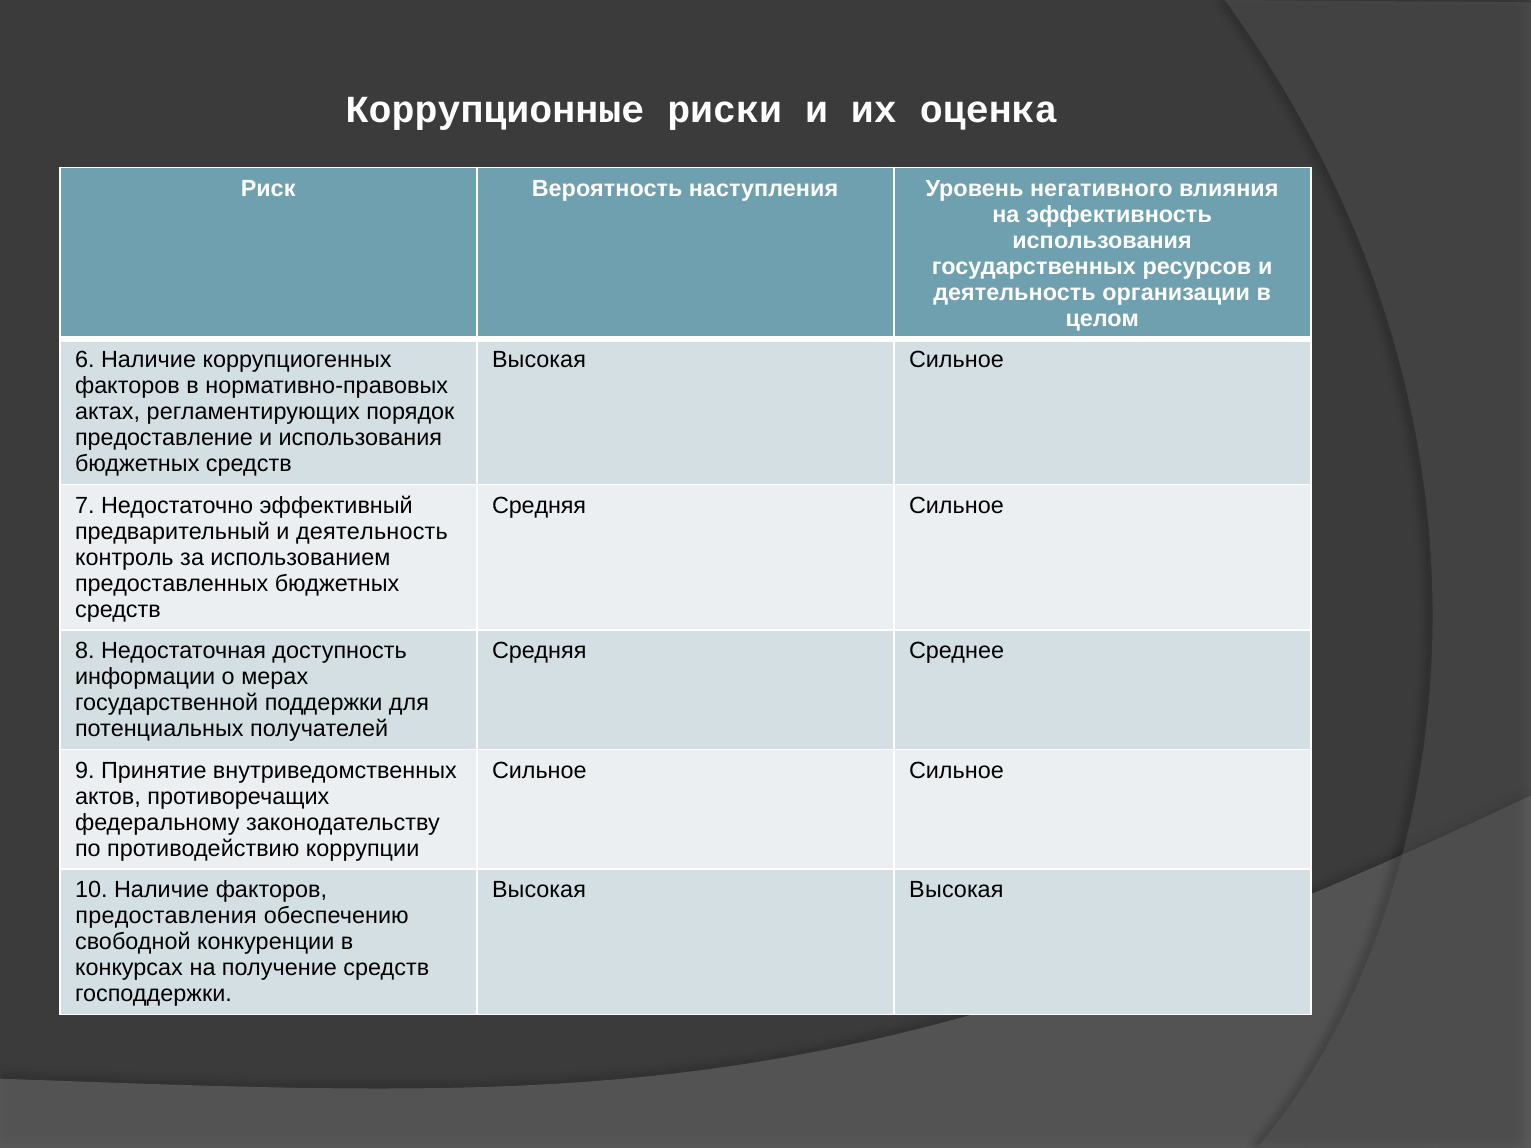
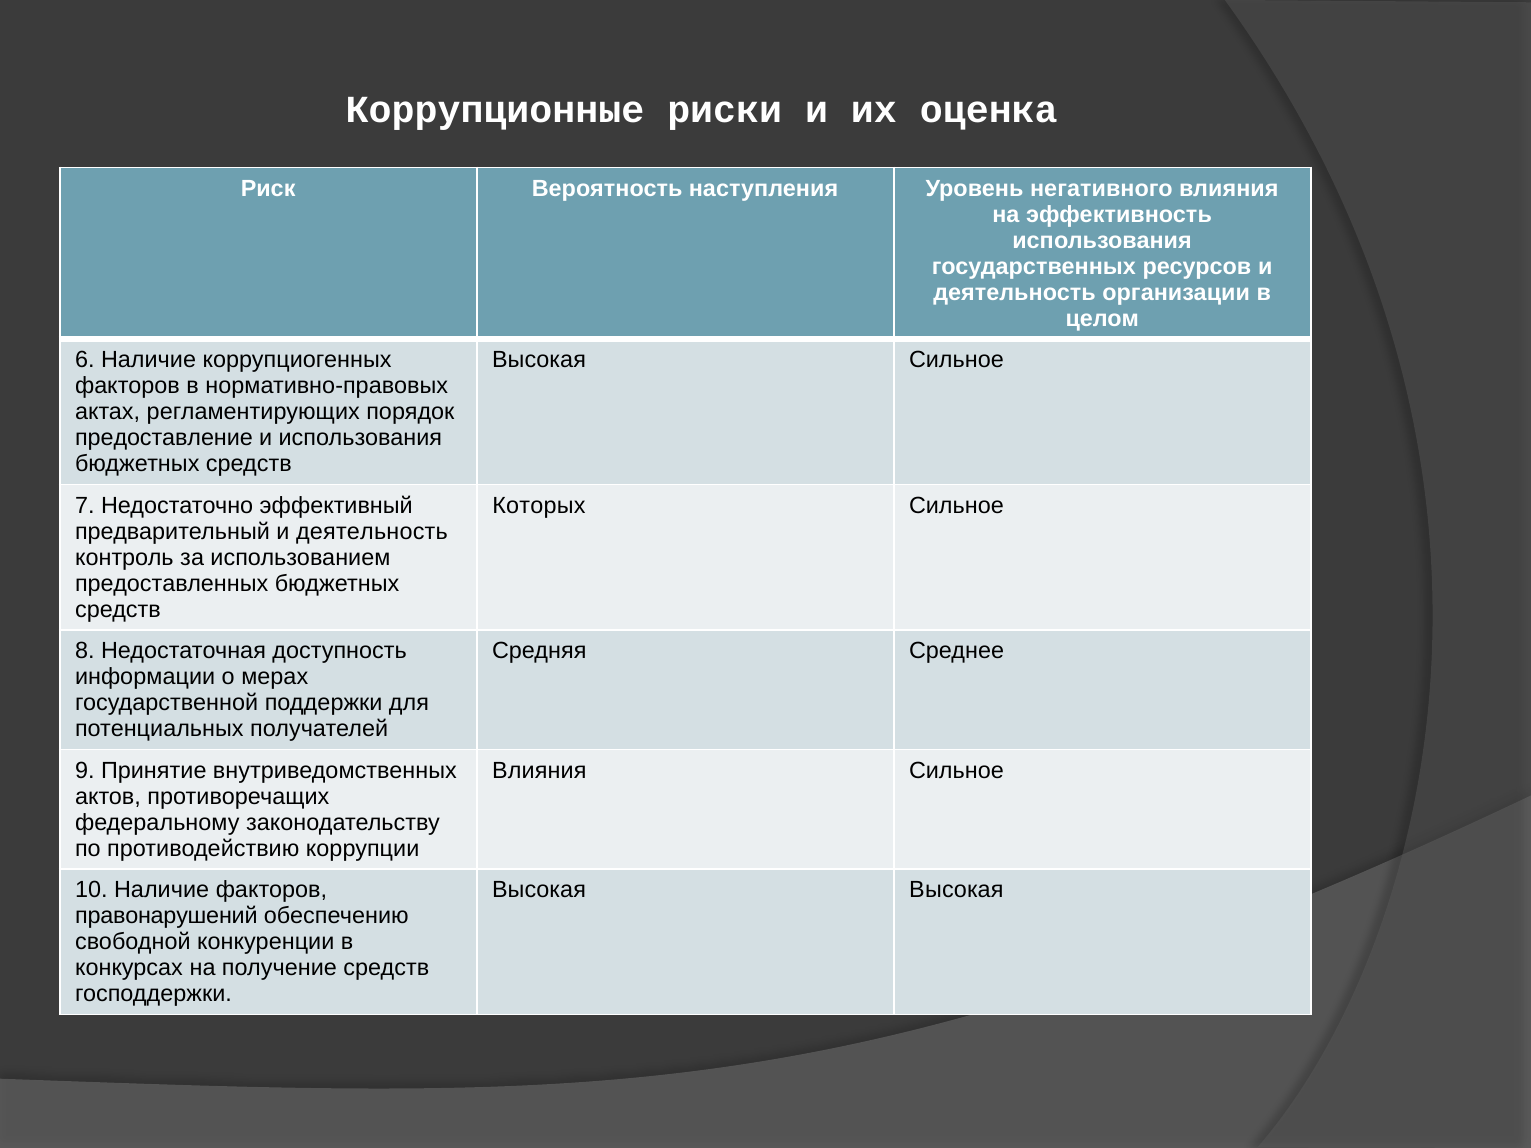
Средняя: Средняя -> Которых (539, 506)
Сильное: Сильное -> Влияния (539, 771)
предоставления: предоставления -> правонарушений (166, 916)
